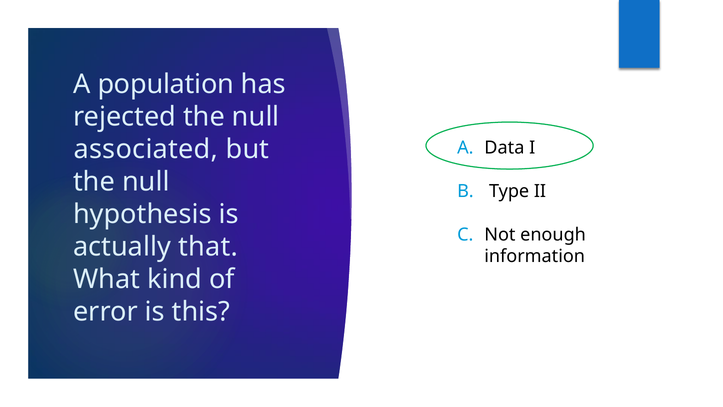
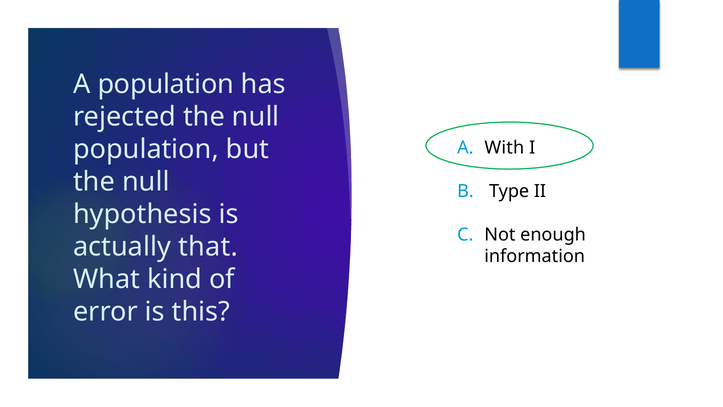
associated: associated -> population (146, 149)
Data: Data -> With (504, 148)
